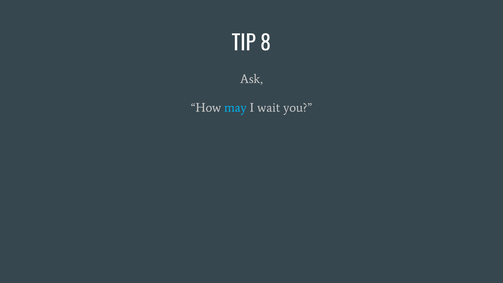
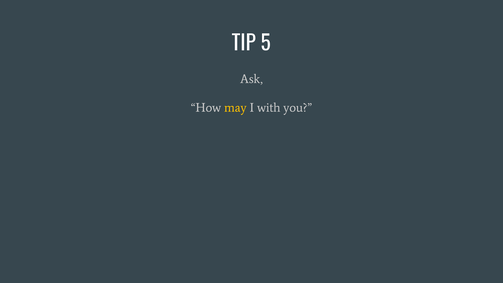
8: 8 -> 5 (266, 44)
may colour: light blue -> yellow (235, 108)
wait: wait -> with (269, 108)
